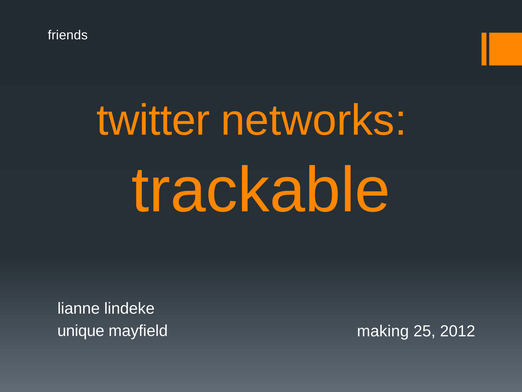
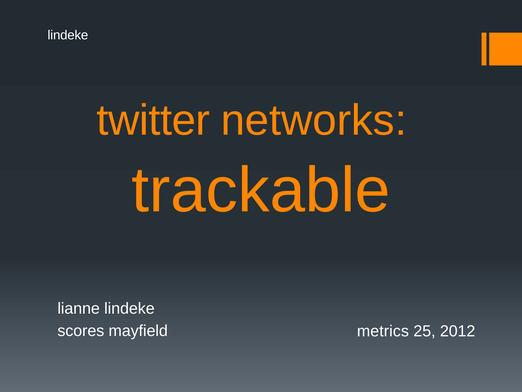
friends: friends -> lindeke (68, 35)
unique: unique -> scores (81, 331)
making: making -> metrics (383, 331)
